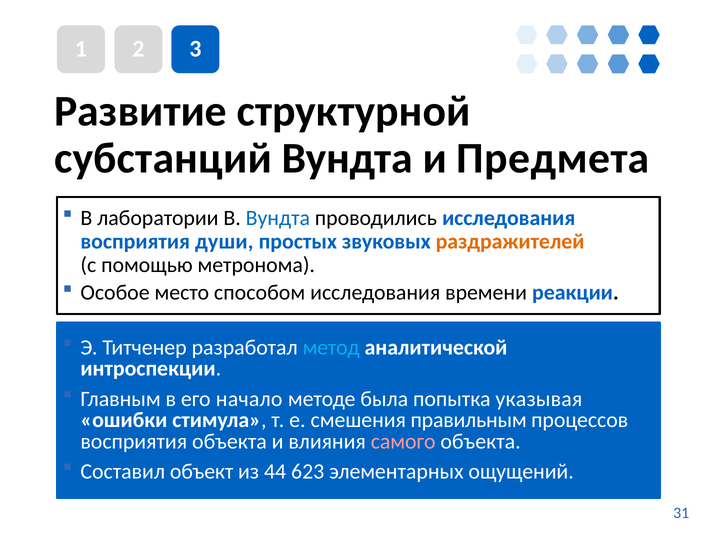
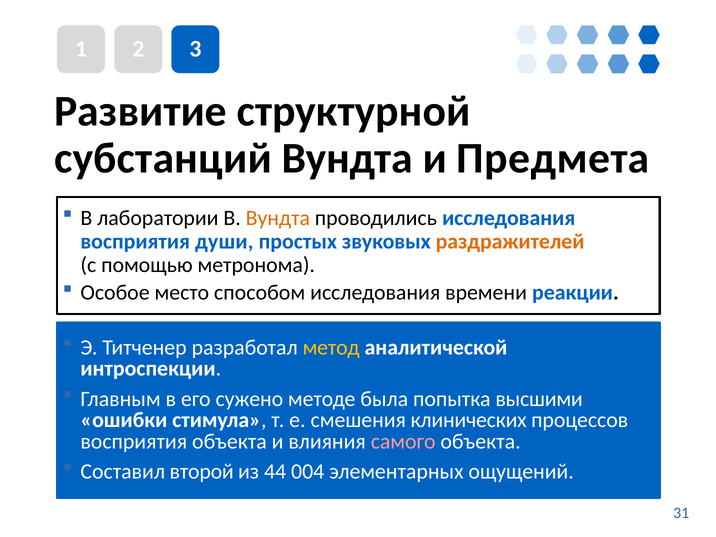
Вундта colour: blue -> orange (278, 218)
метод colour: light blue -> yellow (331, 347)
начало: начало -> сужено (249, 399)
указывая: указывая -> высшими (539, 399)
правильным: правильным -> клинических (469, 420)
объект: объект -> второй (202, 471)
623: 623 -> 004 (308, 471)
